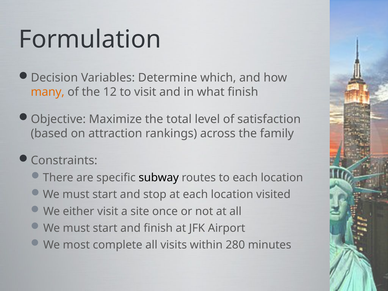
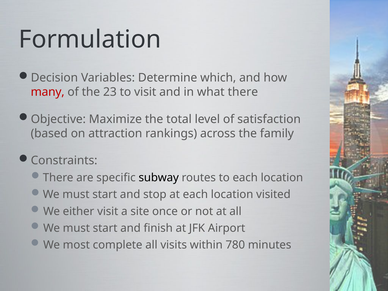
many colour: orange -> red (48, 92)
12: 12 -> 23 (110, 92)
what finish: finish -> there (243, 92)
280: 280 -> 780 (235, 245)
